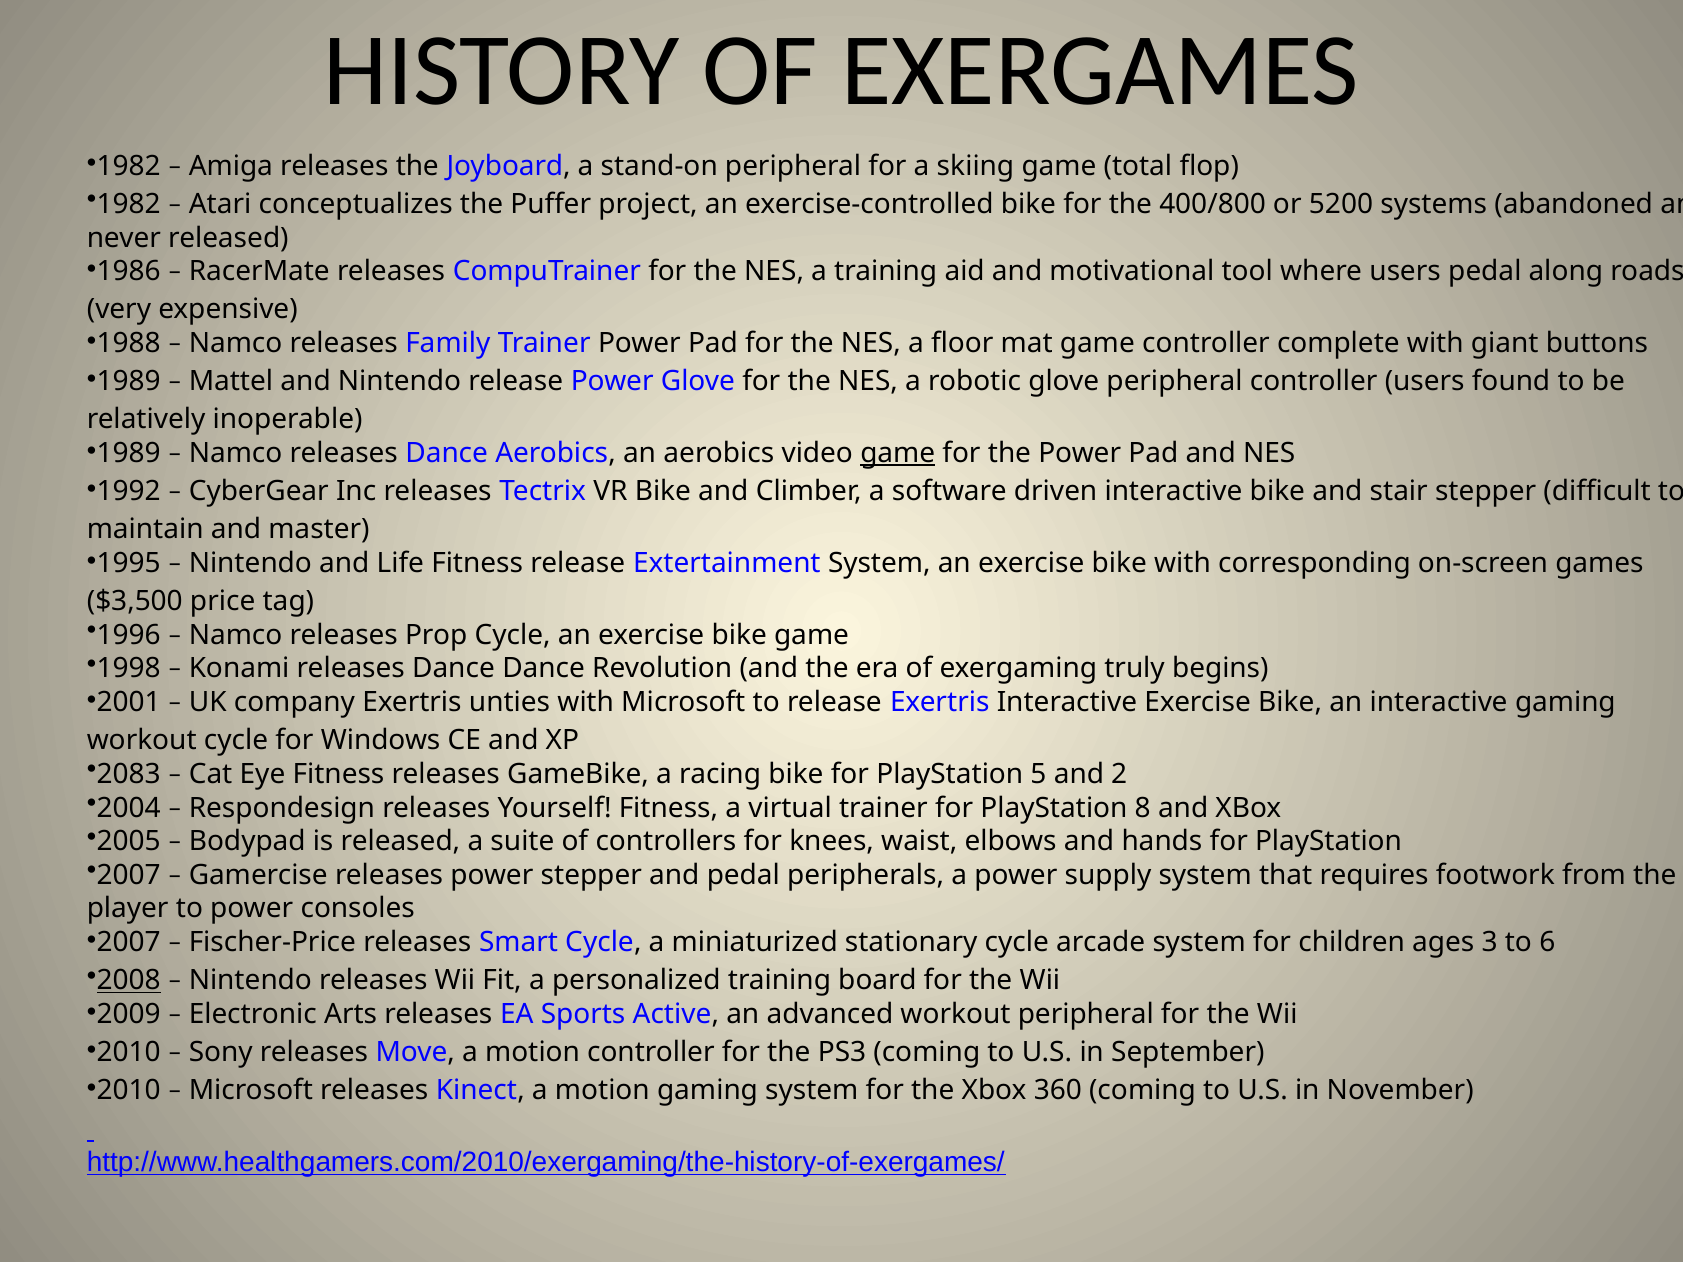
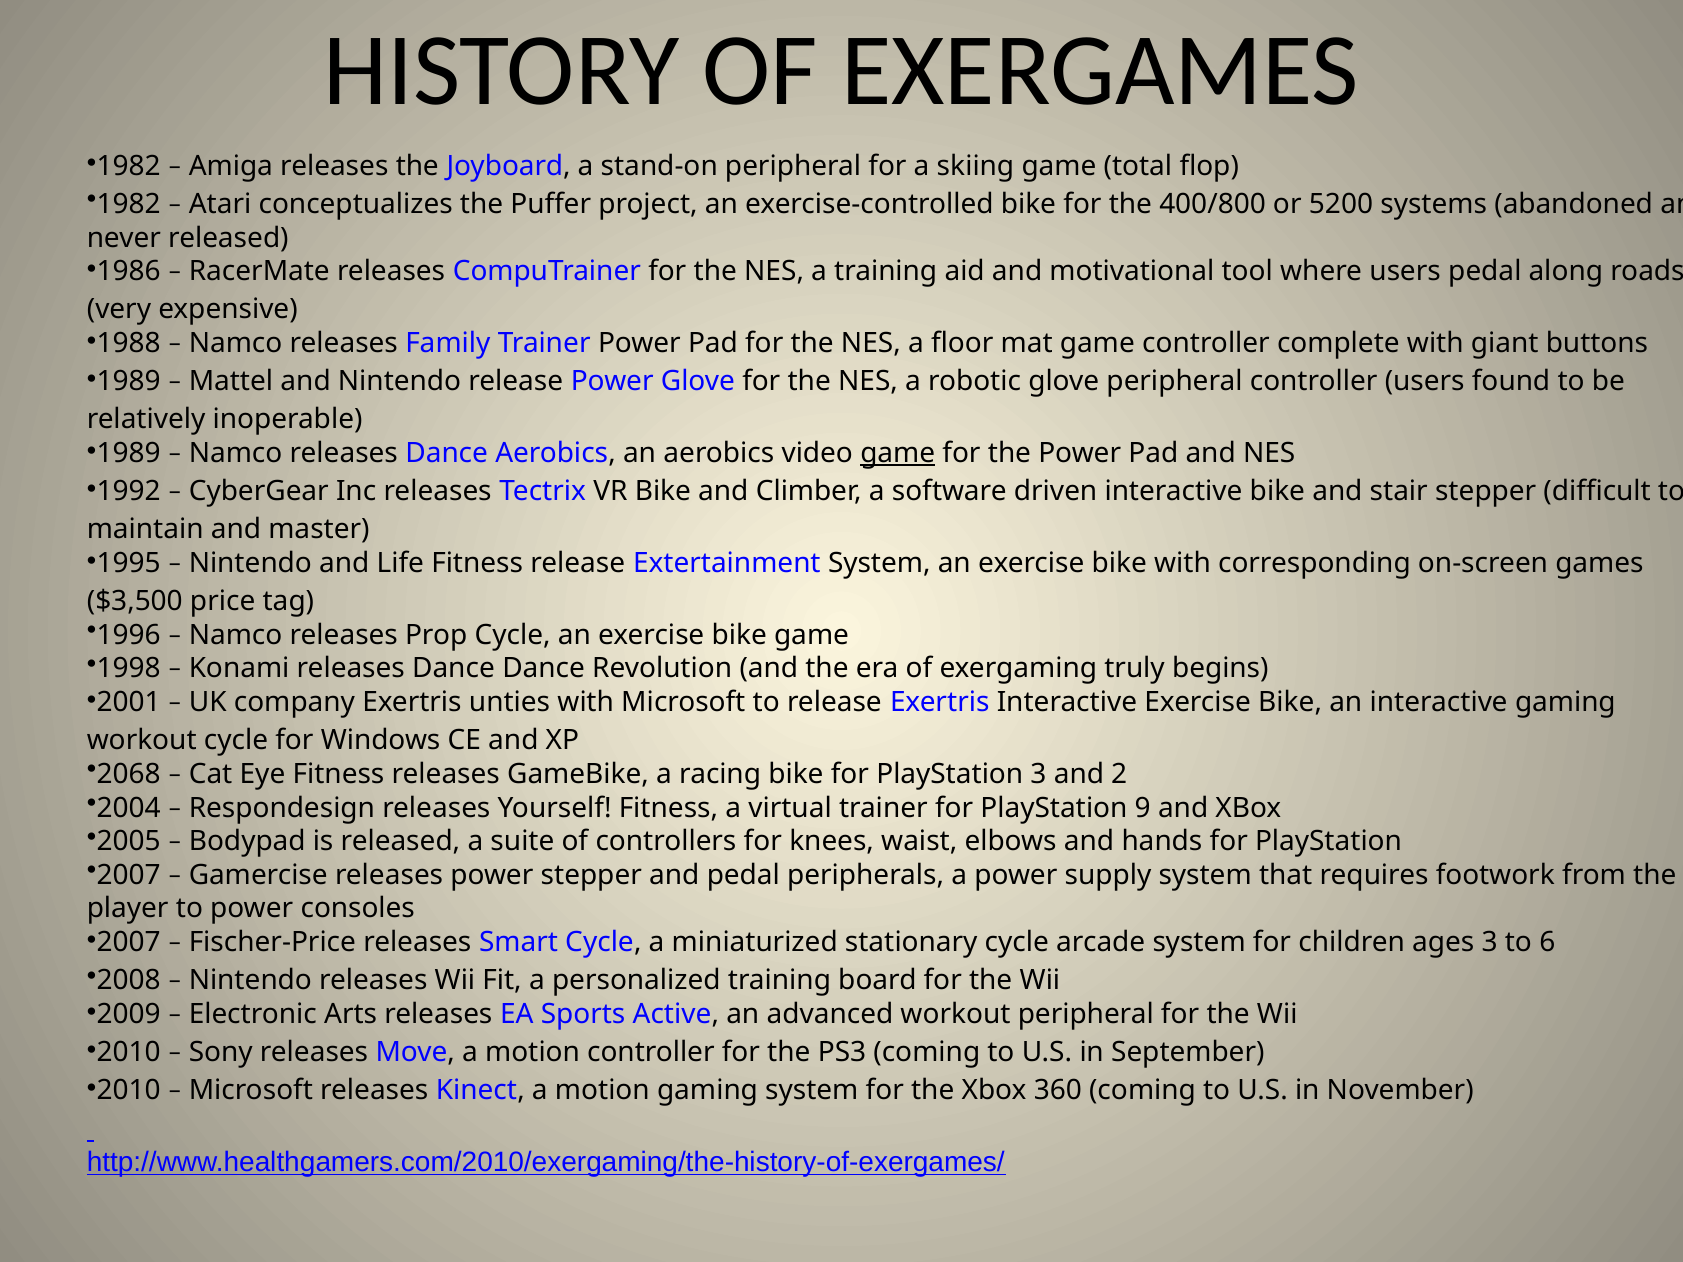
2083: 2083 -> 2068 (129, 774)
PlayStation 5: 5 -> 3 (1039, 774)
8: 8 -> 9 (1143, 808)
2008 underline: present -> none (129, 981)
